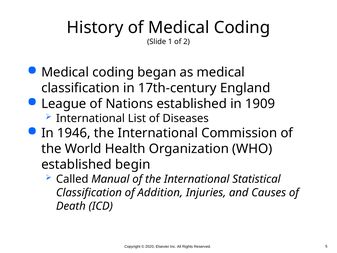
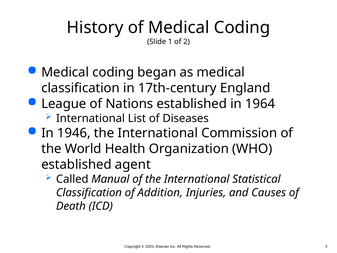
1909: 1909 -> 1964 (260, 104)
begin: begin -> agent (133, 164)
